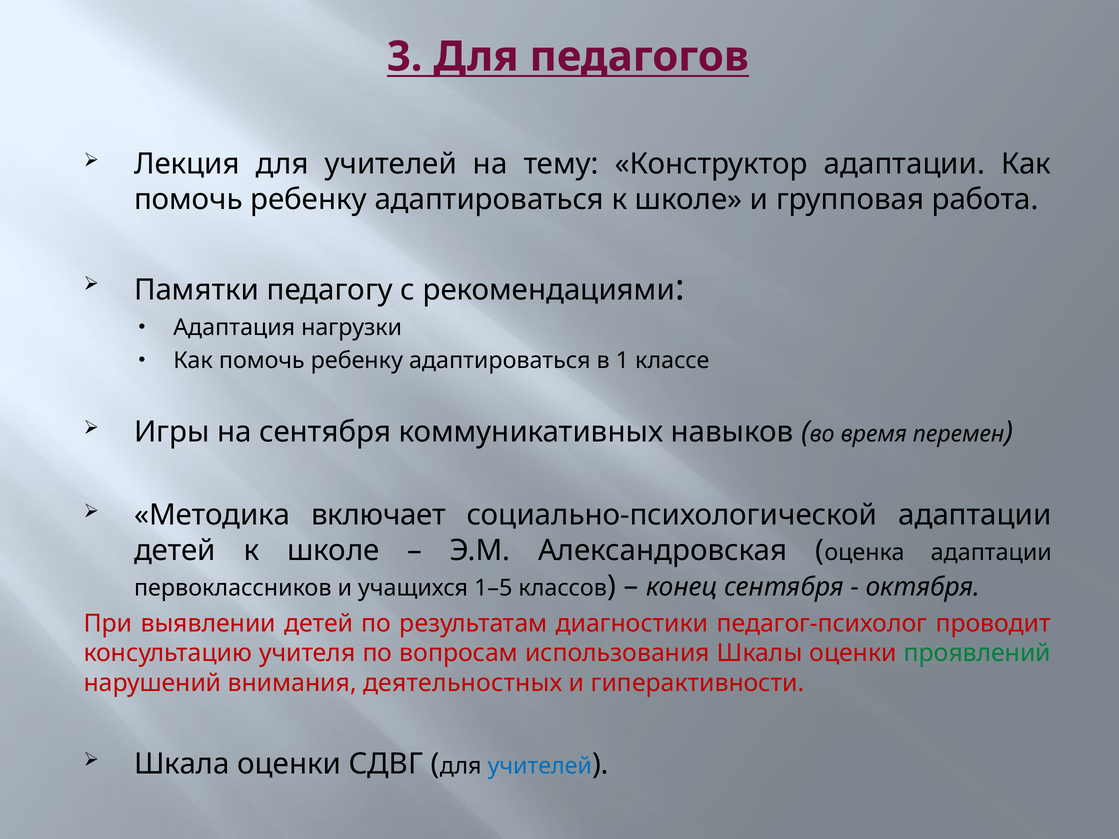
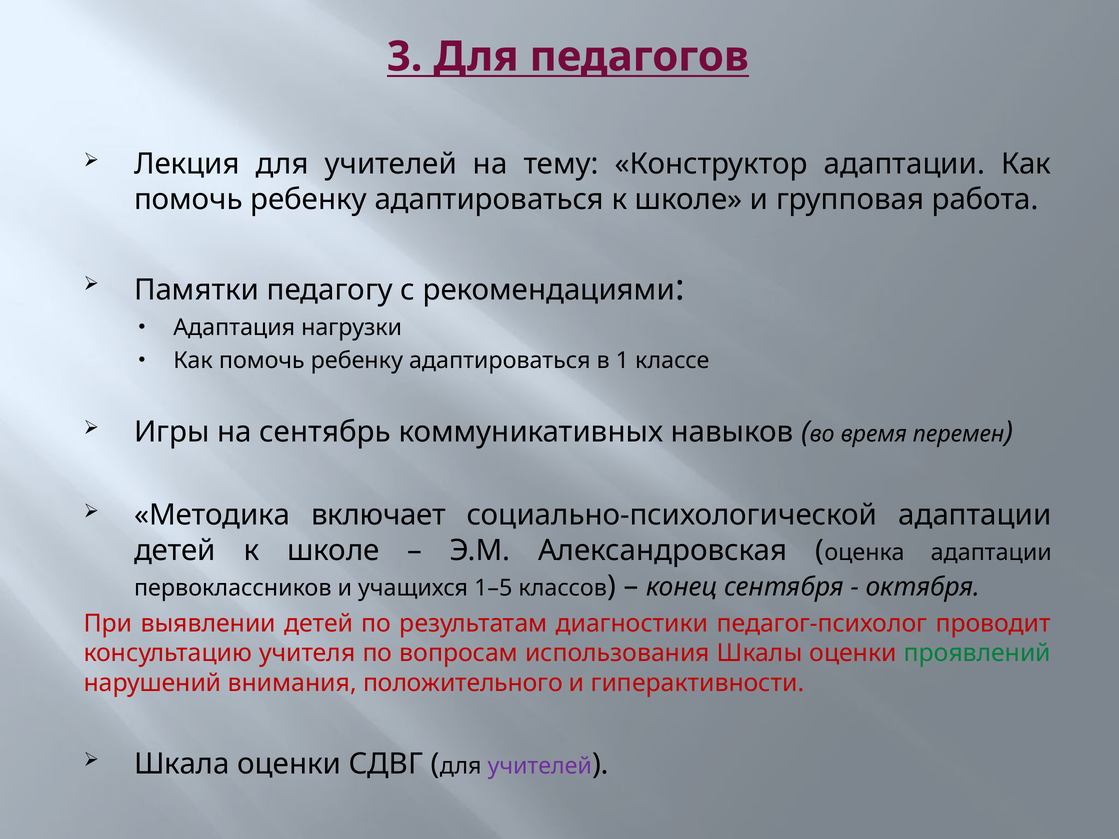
на сентября: сентября -> сентябрь (325, 432)
деятельностных: деятельностных -> положительного (463, 683)
учителей colour: blue -> purple (540, 766)
